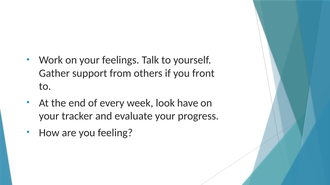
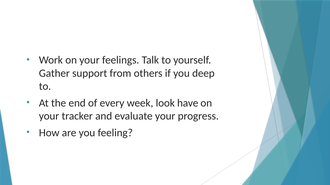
front: front -> deep (203, 73)
